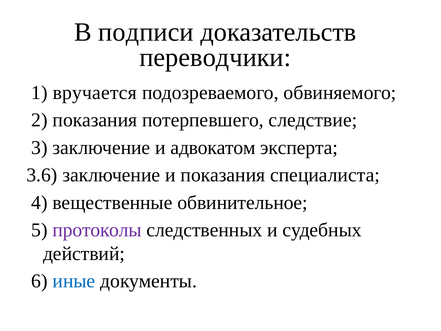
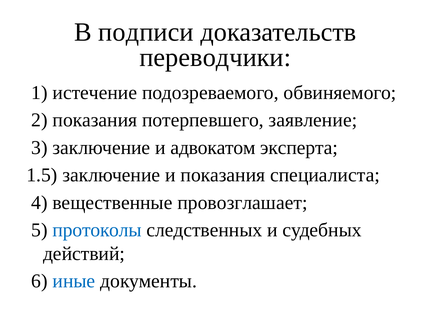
вручается: вручается -> истечение (95, 93)
следствие: следствие -> заявление (313, 120)
3.6: 3.6 -> 1.5 (42, 175)
обвинительное: обвинительное -> провозглашает (242, 202)
протоколы colour: purple -> blue (97, 230)
